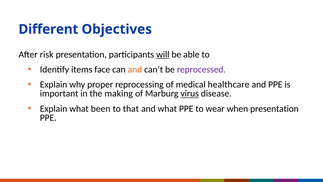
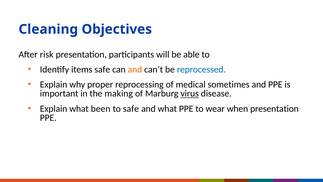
Different: Different -> Cleaning (48, 29)
will underline: present -> none (163, 54)
items face: face -> safe (102, 69)
reprocessed colour: purple -> blue (201, 69)
healthcare: healthcare -> sometimes (229, 84)
to that: that -> safe (131, 108)
